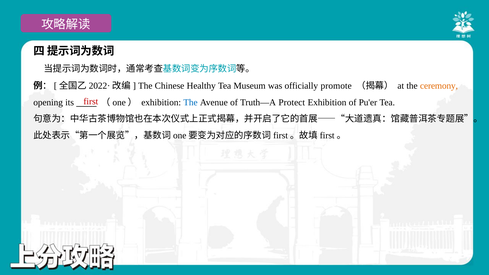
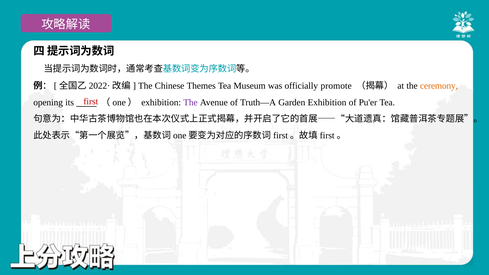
Healthy: Healthy -> Themes (201, 86)
The colour: blue -> purple (191, 103)
Protect: Protect -> Garden (292, 103)
